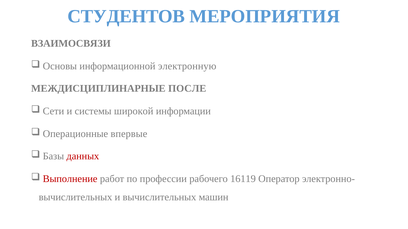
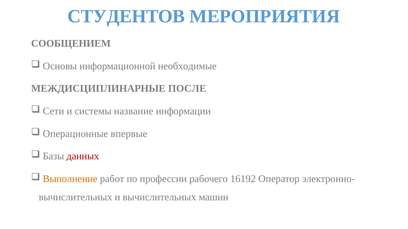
ВЗАИМОСВЯЗИ: ВЗАИМОСВЯЗИ -> СООБЩЕНИЕМ (71, 44)
электронную: электронную -> необходимые (187, 66)
широкой: широкой -> название (134, 111)
Выполнение colour: red -> orange (70, 179)
16119: 16119 -> 16192 (243, 179)
